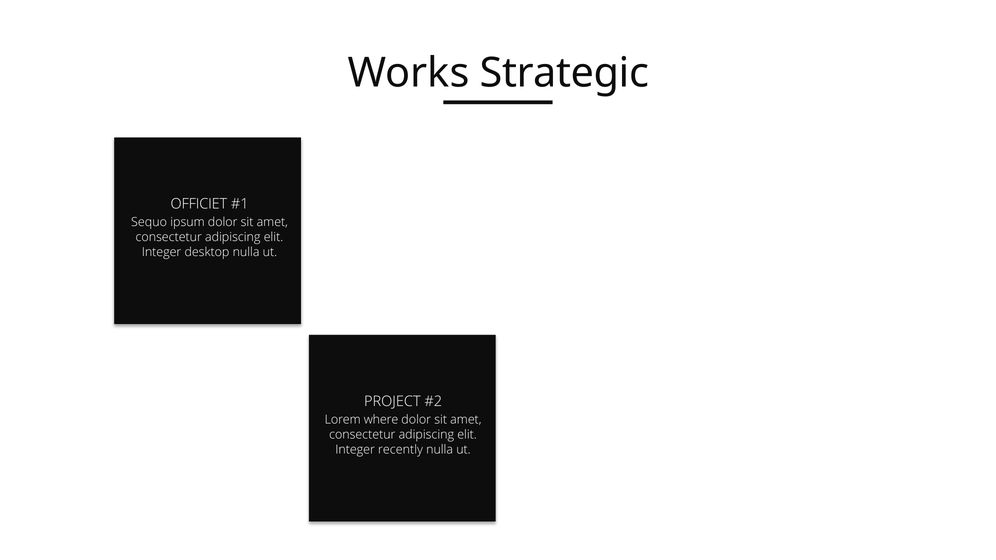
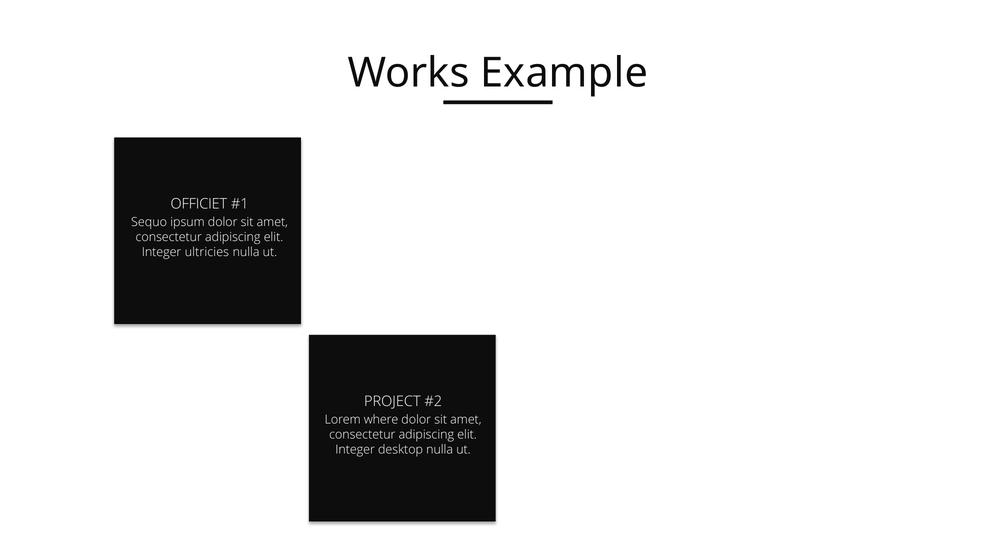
Strategic: Strategic -> Example (564, 73)
desktop: desktop -> ultricies (207, 252)
recently: recently -> desktop (401, 450)
